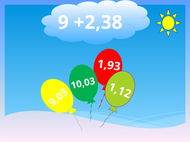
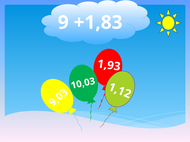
+2,38: +2,38 -> +1,83 (98, 23)
